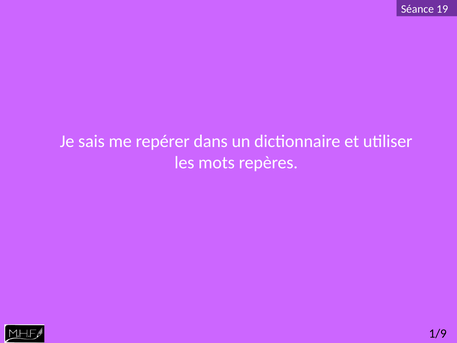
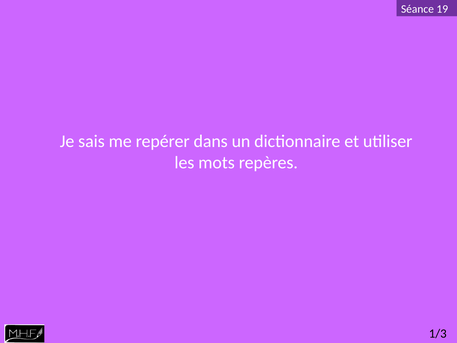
1/9: 1/9 -> 1/3 (438, 333)
